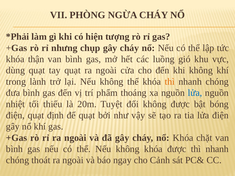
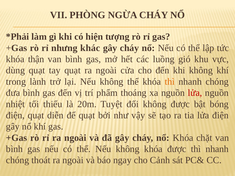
chụp: chụp -> khác (90, 48)
lửa colour: blue -> red (195, 93)
định: định -> diễn (55, 115)
